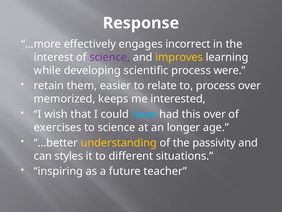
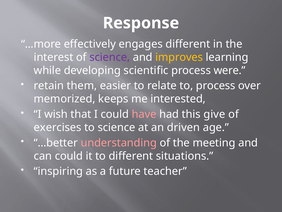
engages incorrect: incorrect -> different (188, 44)
have colour: light blue -> pink (144, 114)
this over: over -> give (214, 114)
longer: longer -> driven (183, 127)
understanding colour: yellow -> pink (119, 142)
passivity: passivity -> meeting (214, 142)
can styles: styles -> could (69, 156)
